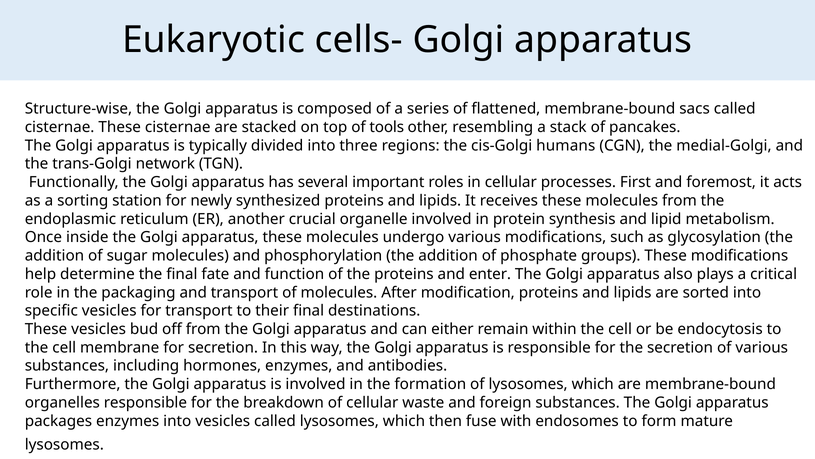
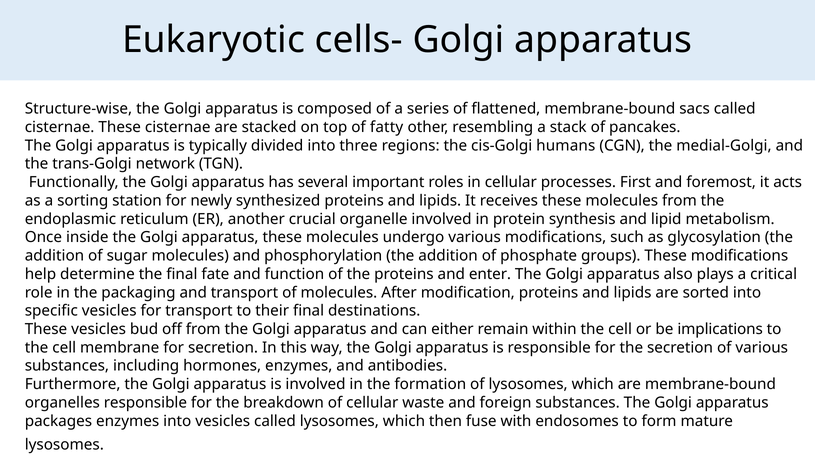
tools: tools -> fatty (387, 127)
endocytosis: endocytosis -> implications (720, 329)
